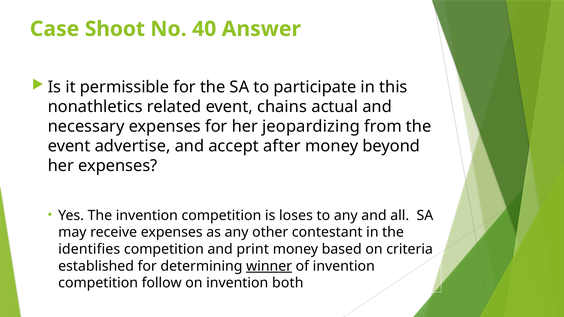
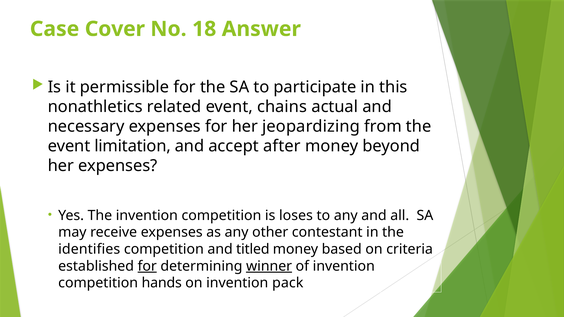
Shoot: Shoot -> Cover (115, 29)
40: 40 -> 18 (204, 29)
advertise: advertise -> limitation (133, 146)
print: print -> titled (253, 249)
for underline: none -> present (147, 266)
follow: follow -> hands (162, 283)
both: both -> pack (288, 283)
